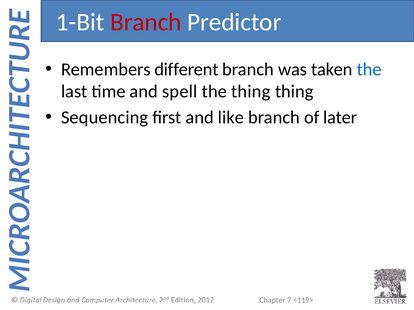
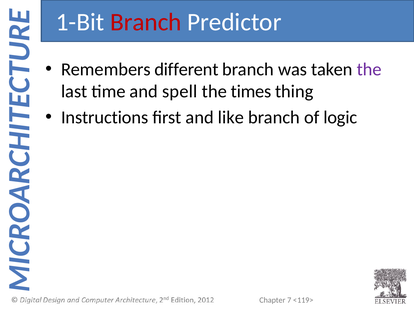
the colour: blue -> purple (369, 70)
the thing: thing -> times (251, 92)
Sequencing: Sequencing -> Instructions (105, 118)
later: later -> logic (340, 118)
